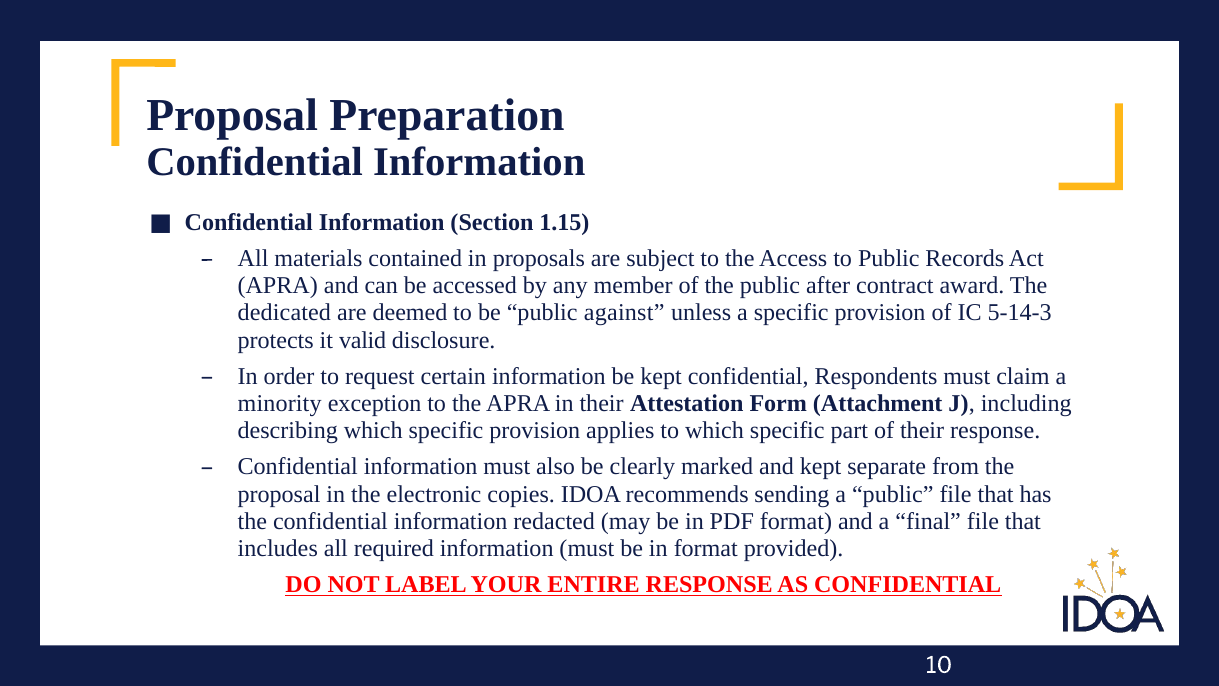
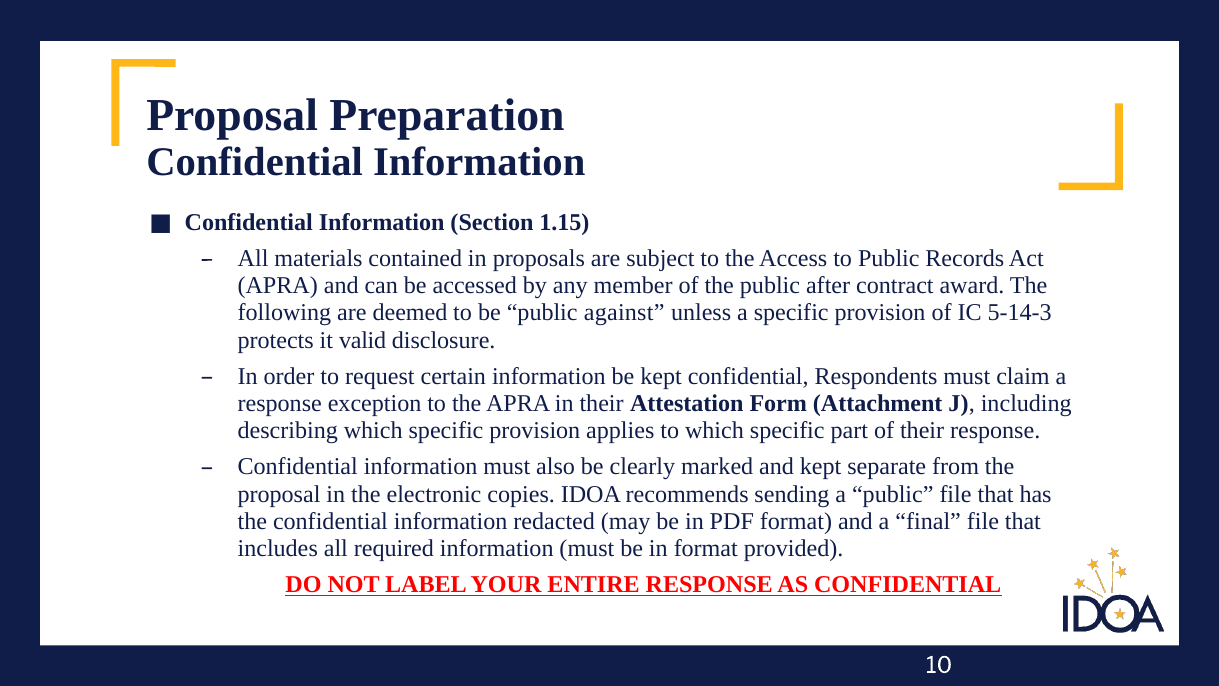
dedicated: dedicated -> following (284, 313)
minority: minority -> response (280, 403)
